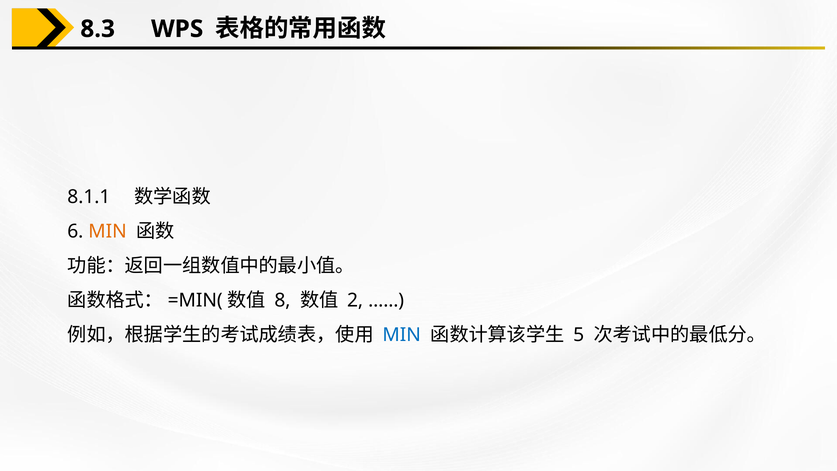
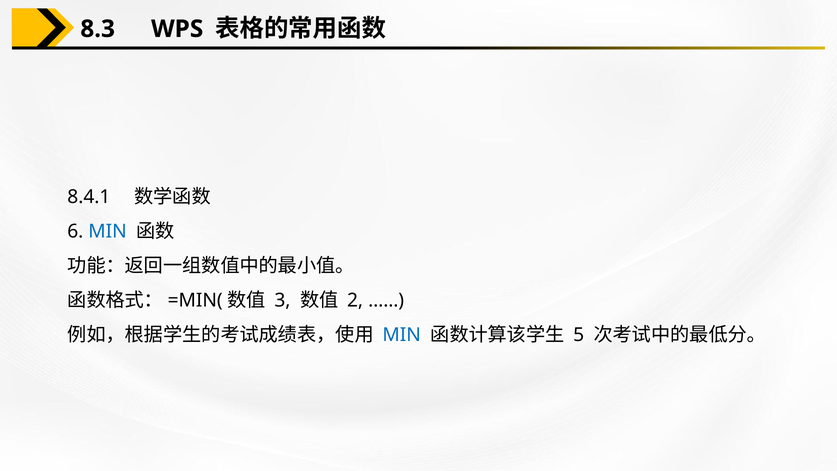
8.1.1: 8.1.1 -> 8.4.1 (89, 197)
MIN colour: orange -> blue (108, 231)
8: 8 -> 3 (282, 300)
